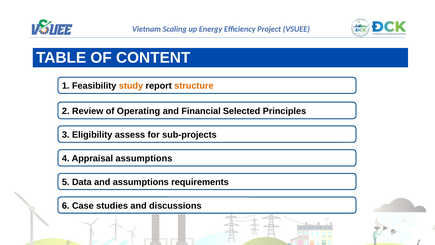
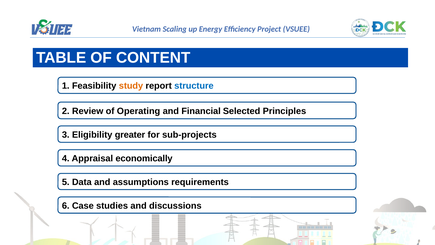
structure colour: orange -> blue (194, 86)
assess: assess -> greater (130, 135)
Appraisal assumptions: assumptions -> economically (144, 158)
